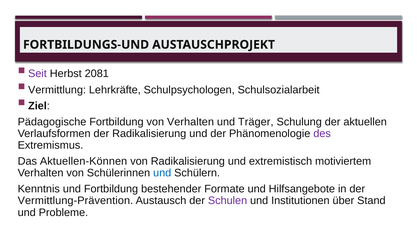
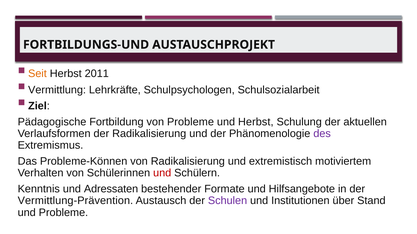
Seit colour: purple -> orange (37, 74)
2081: 2081 -> 2011 (97, 74)
von Verhalten: Verhalten -> Probleme (190, 122)
und Träger: Träger -> Herbst (256, 122)
Aktuellen-Können: Aktuellen-Können -> Probleme-Können (84, 162)
und colour: blue -> red (162, 173)
und Fortbildung: Fortbildung -> Adressaten (111, 189)
